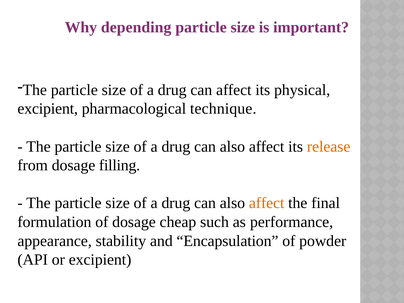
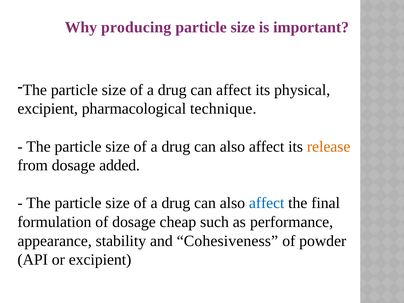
depending: depending -> producing (136, 27)
filling: filling -> added (120, 165)
affect colour: orange -> blue (267, 203)
Encapsulation: Encapsulation -> Cohesiveness (227, 241)
